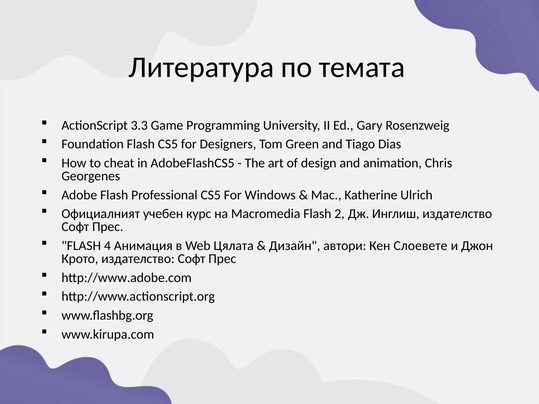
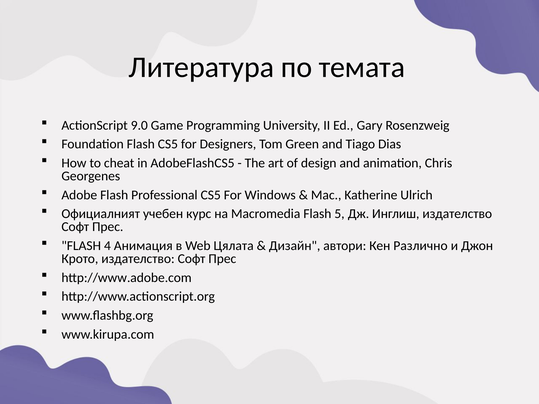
3.3: 3.3 -> 9.0 (139, 125)
2: 2 -> 5 (339, 214)
Слоевете: Слоевете -> Различно (420, 246)
